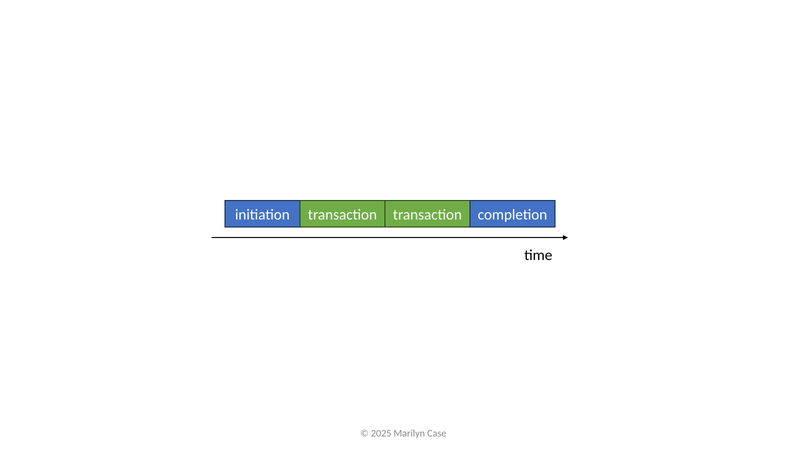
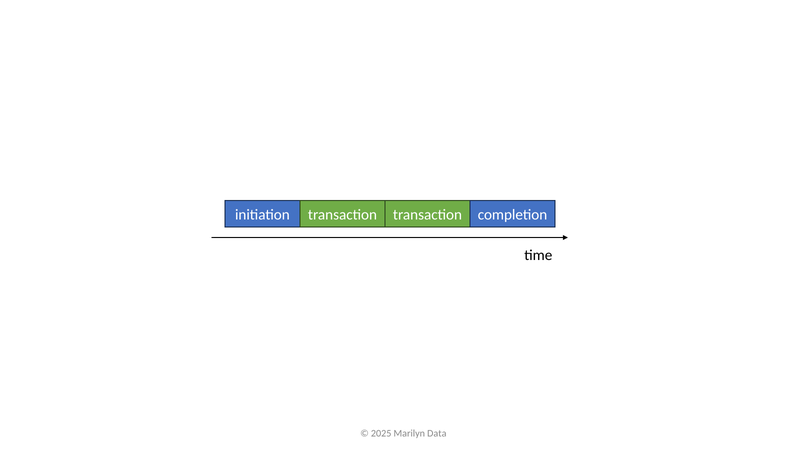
Case: Case -> Data (437, 433)
